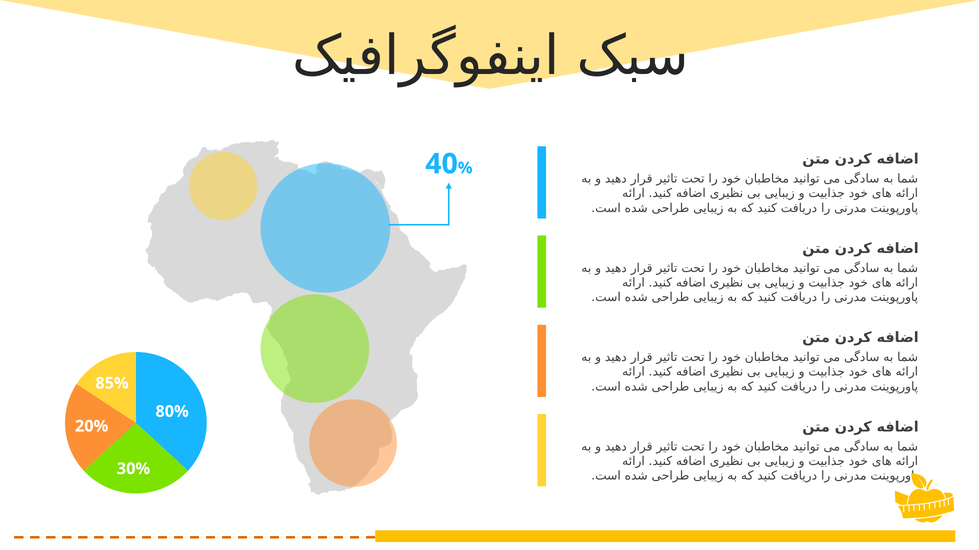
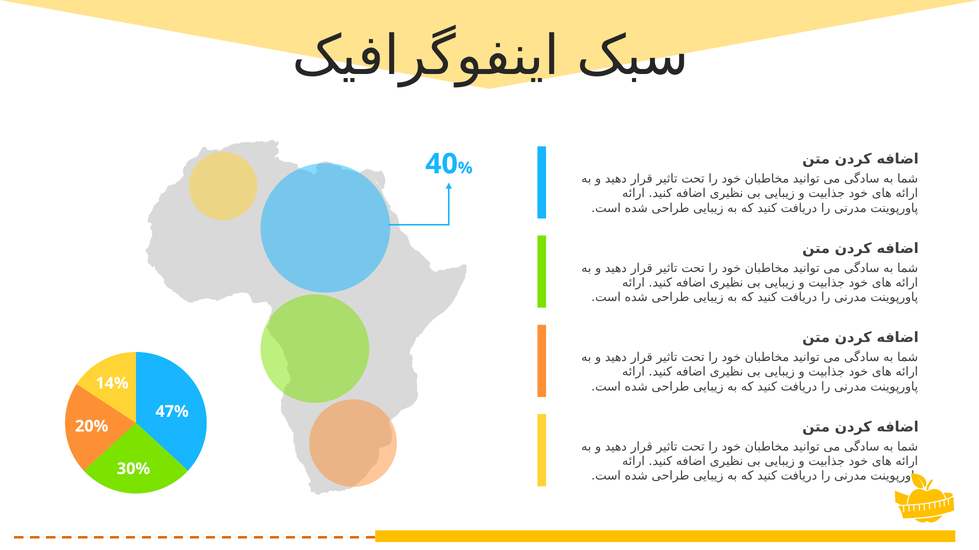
85%: 85% -> 14% (112, 384)
80%: 80% -> 47% (172, 412)
